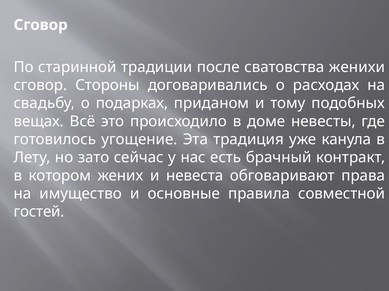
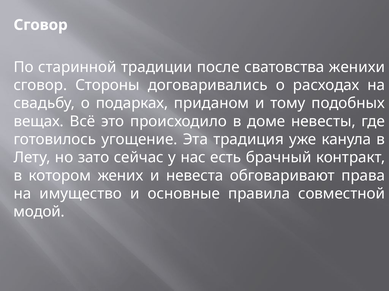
гостей: гостей -> модой (39, 212)
